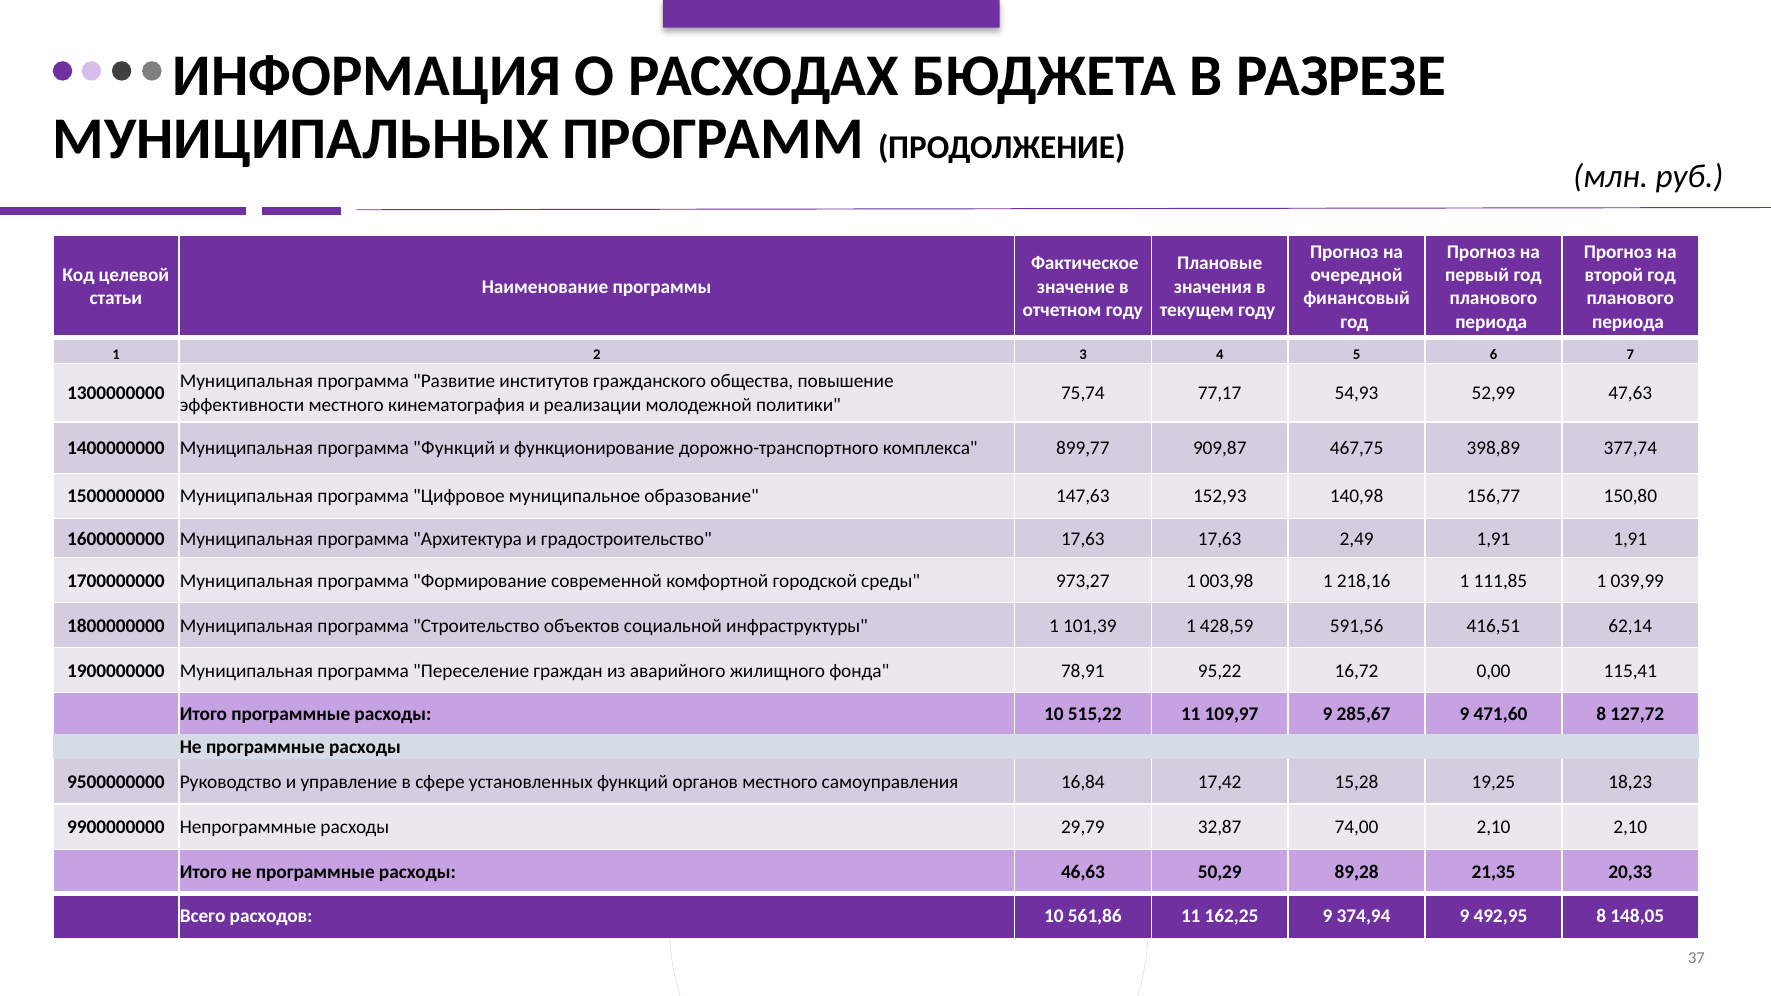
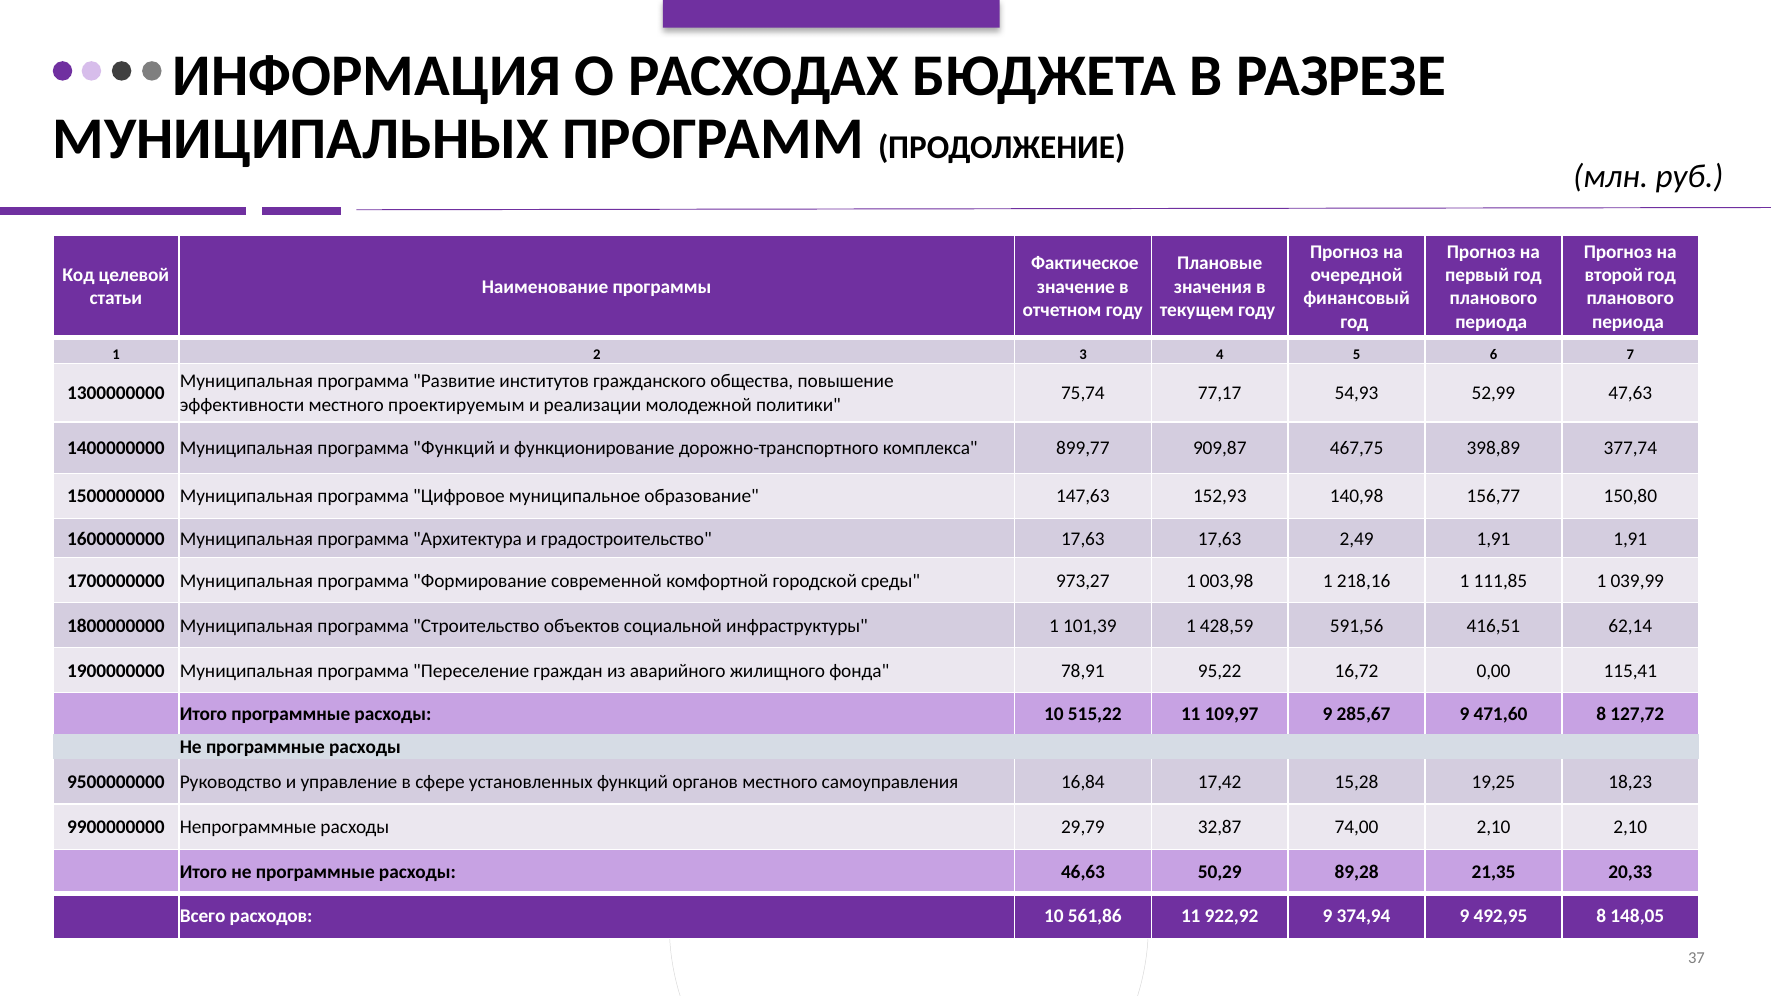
кинематография: кинематография -> проектируемым (456, 405)
162,25: 162,25 -> 922,92 (1232, 917)
